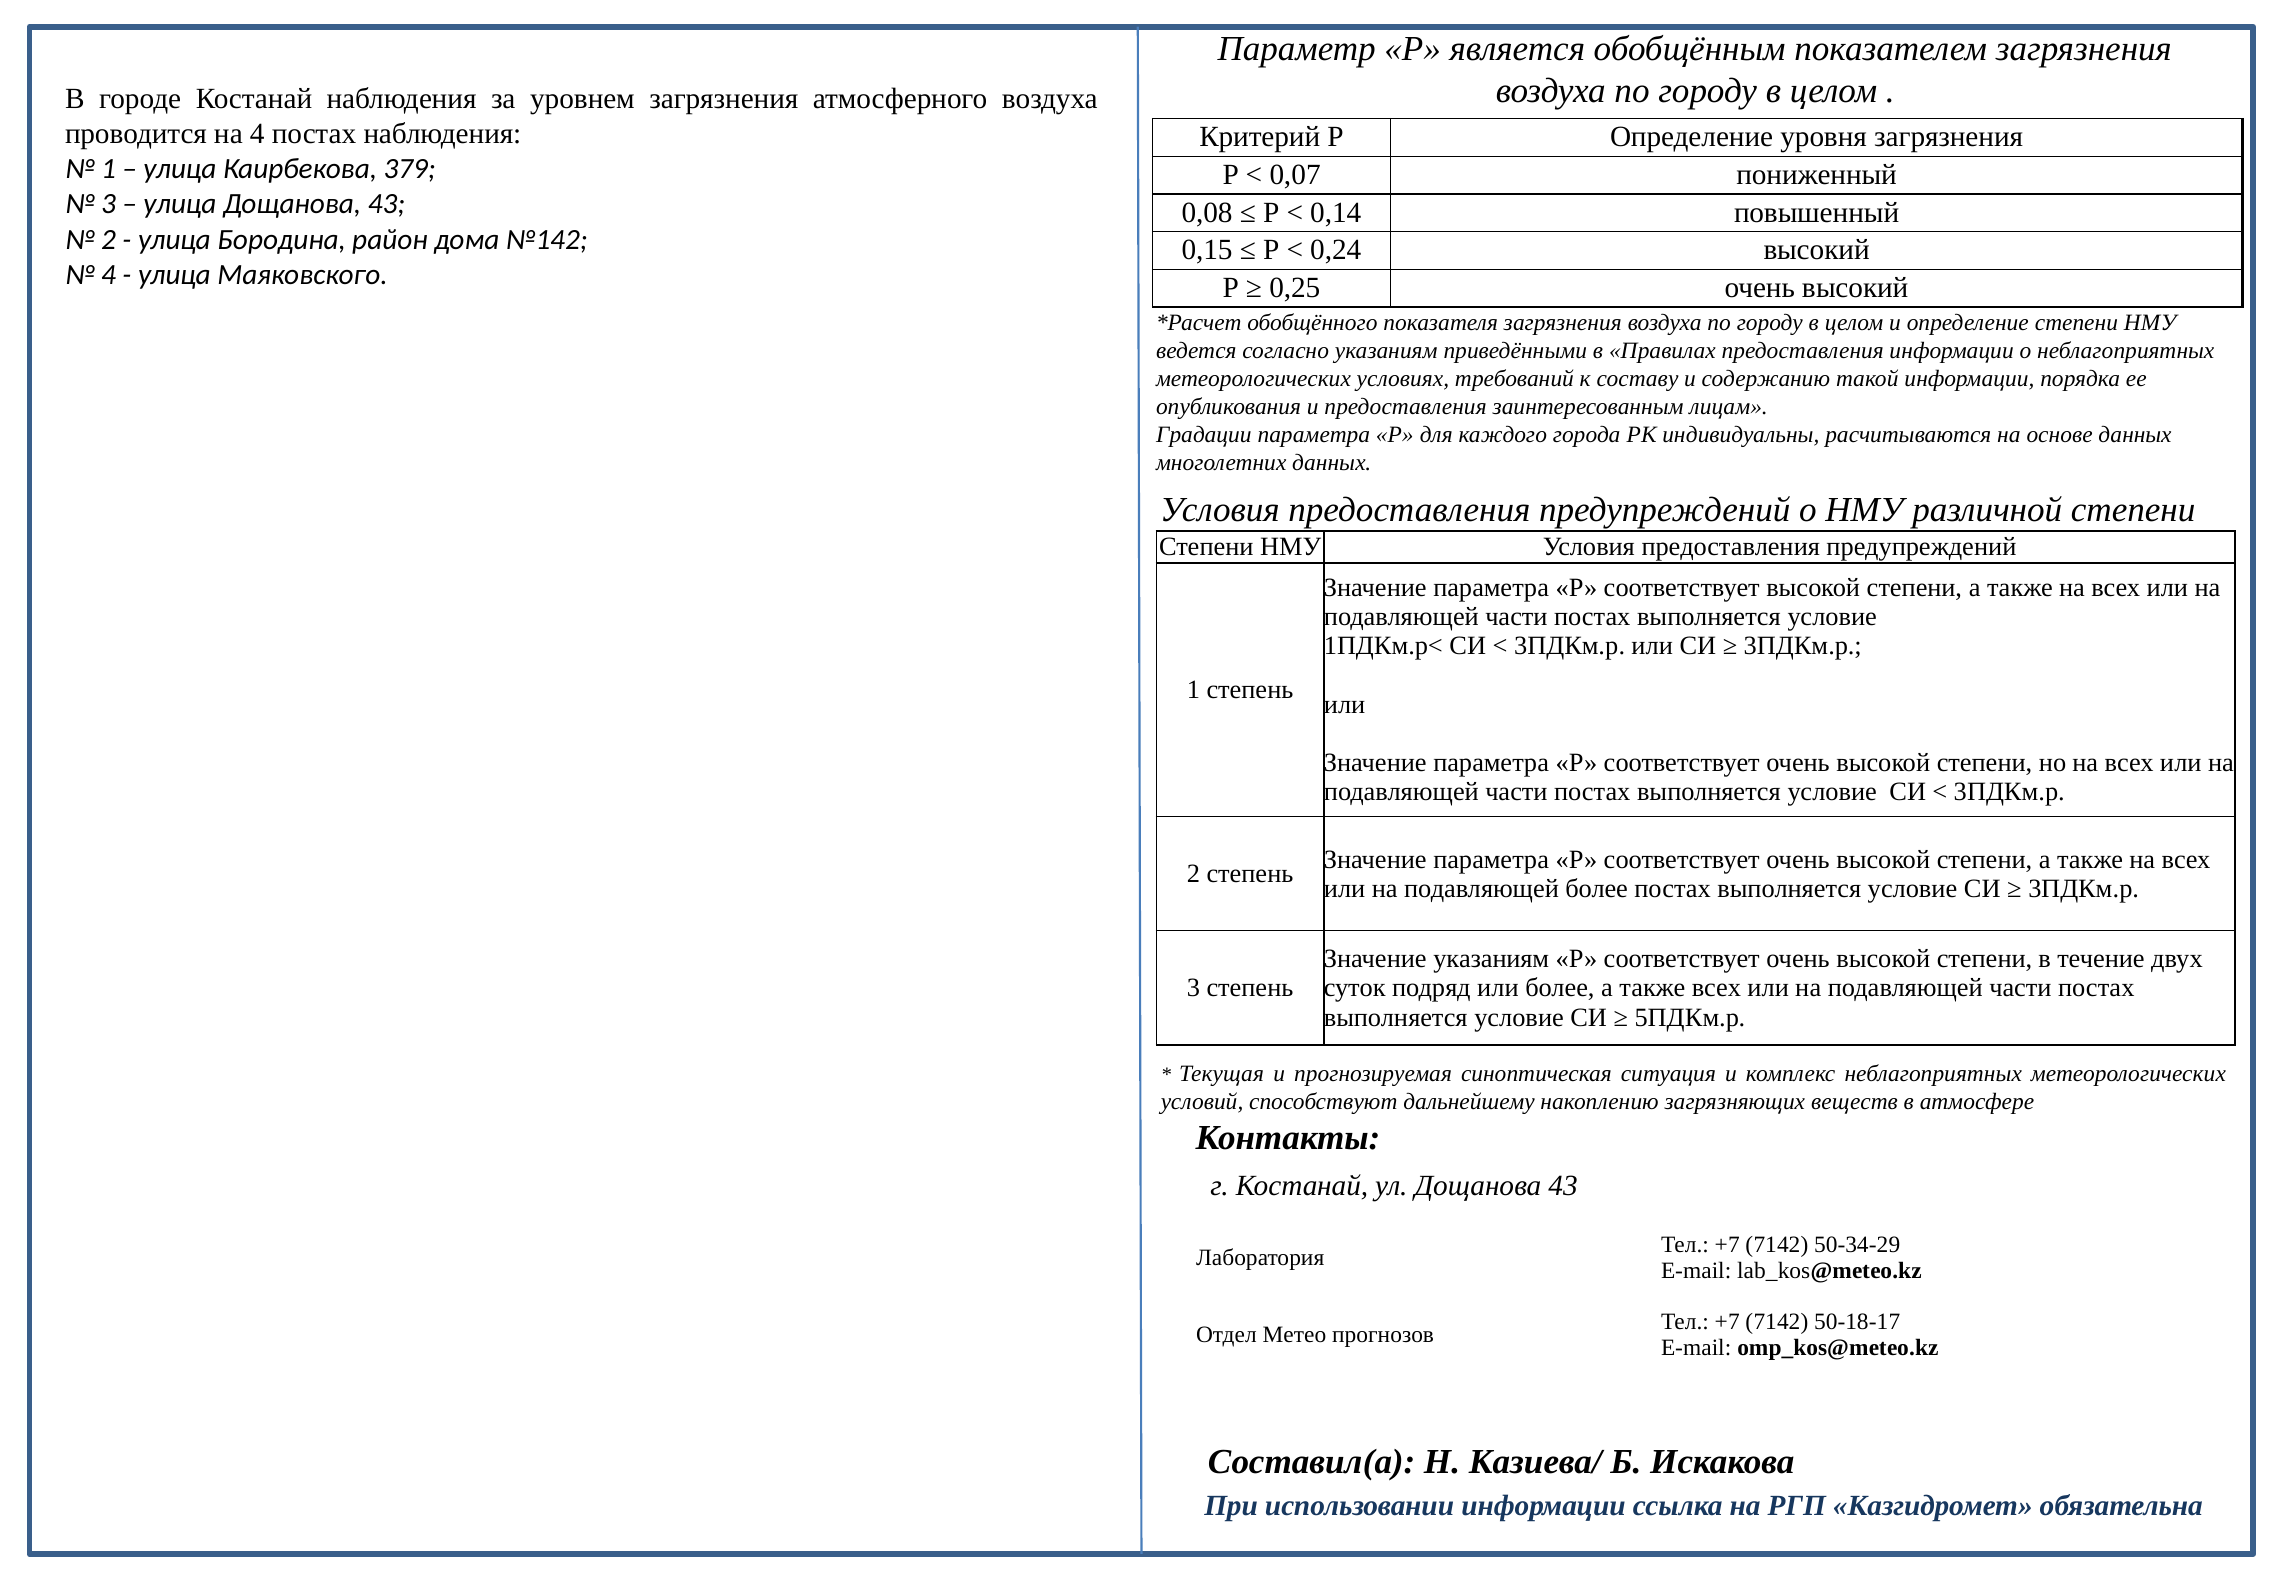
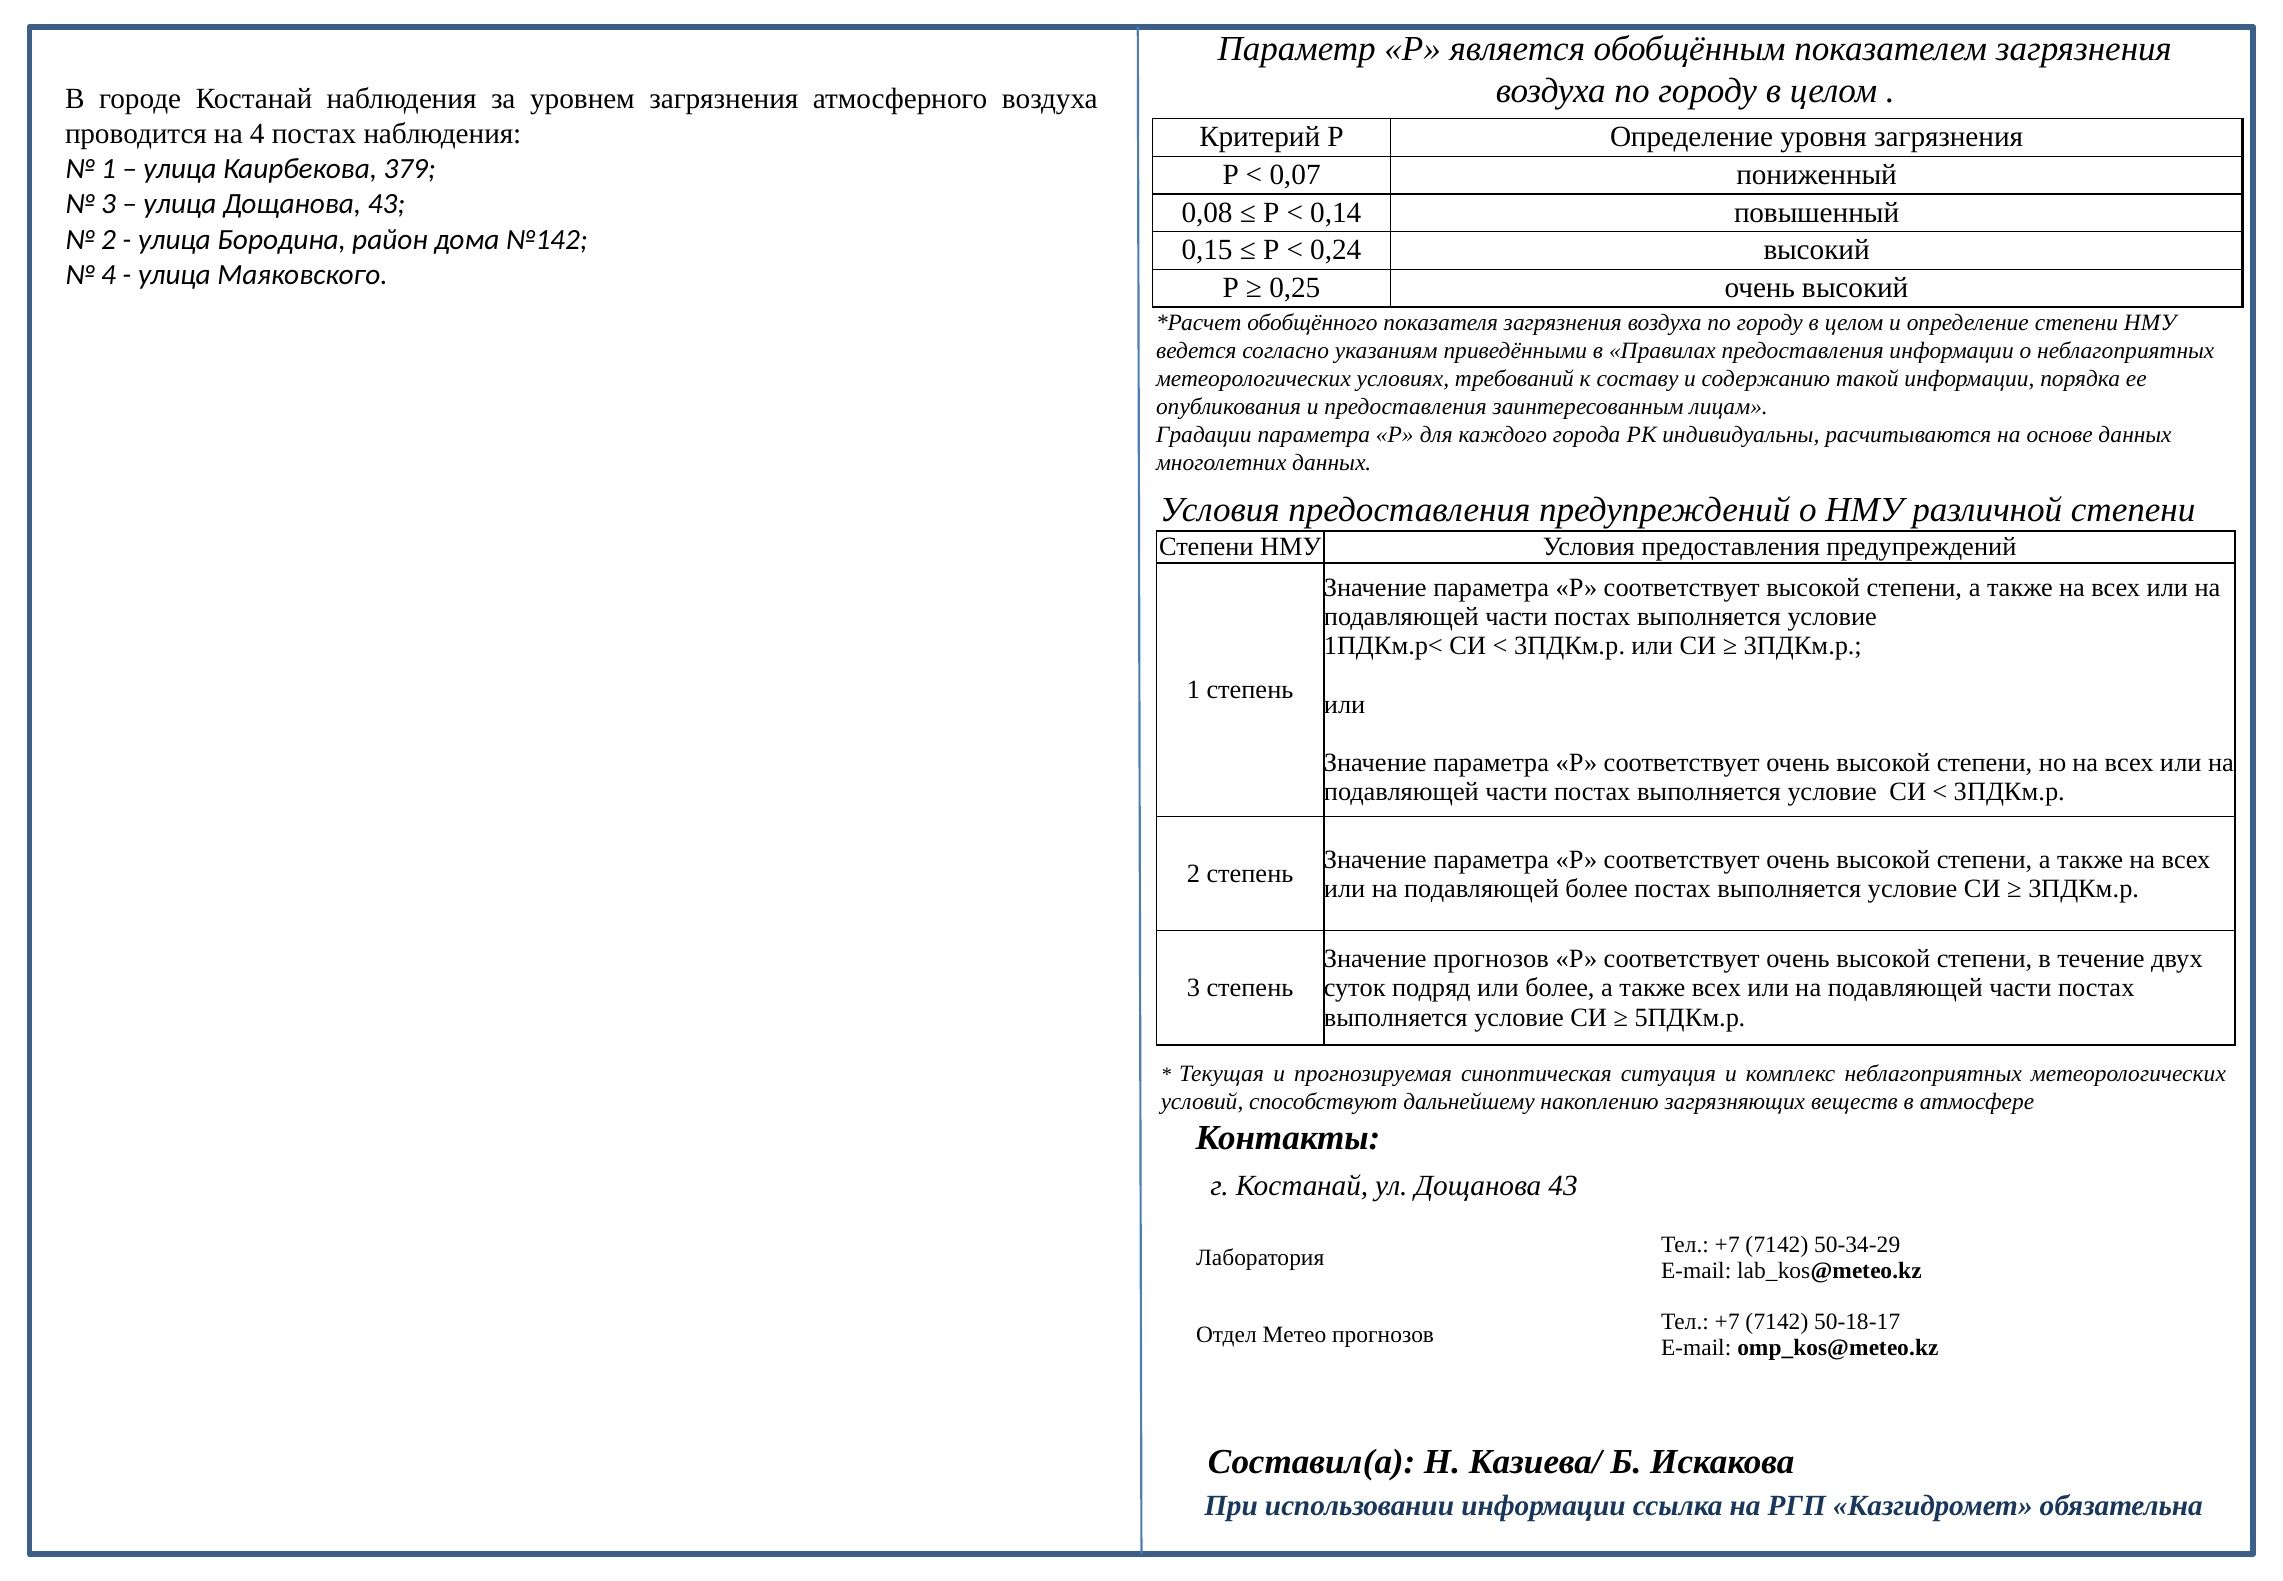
Значение указаниям: указаниям -> прогнозов (1491, 959)
